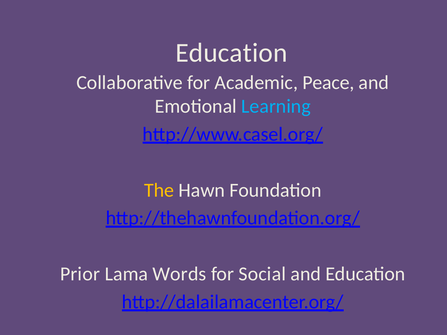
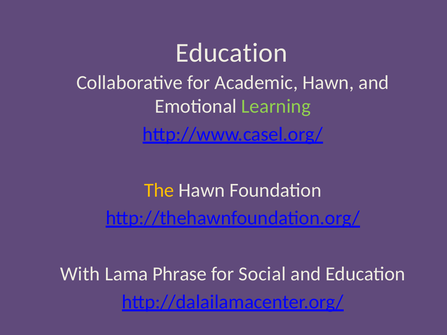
Academic Peace: Peace -> Hawn (328, 83)
Learning colour: light blue -> light green (276, 106)
Prior: Prior -> With (80, 274)
Words: Words -> Phrase (180, 274)
